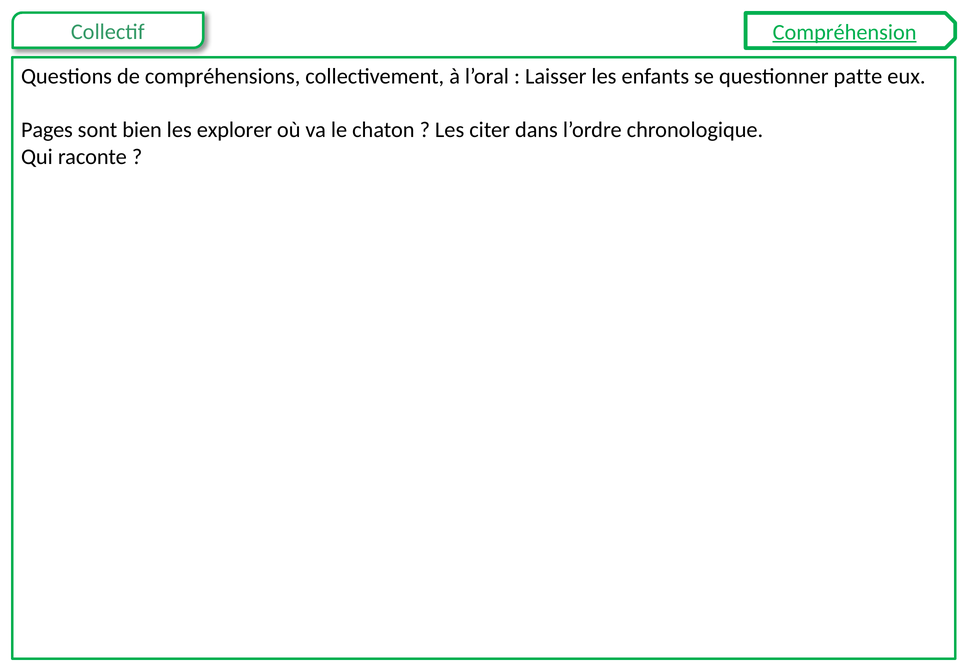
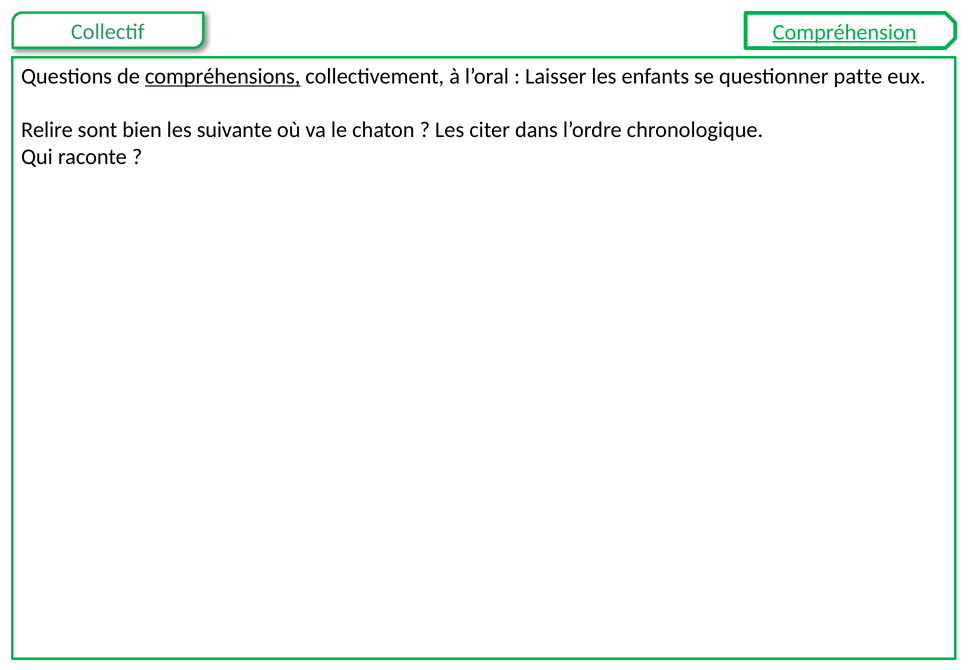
compréhensions underline: none -> present (223, 76)
Pages: Pages -> Relire (47, 130)
explorer: explorer -> suivante (234, 130)
